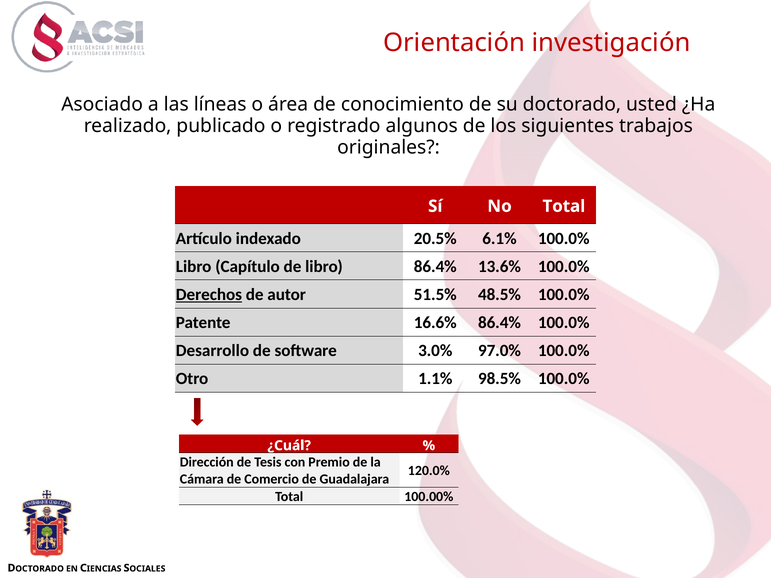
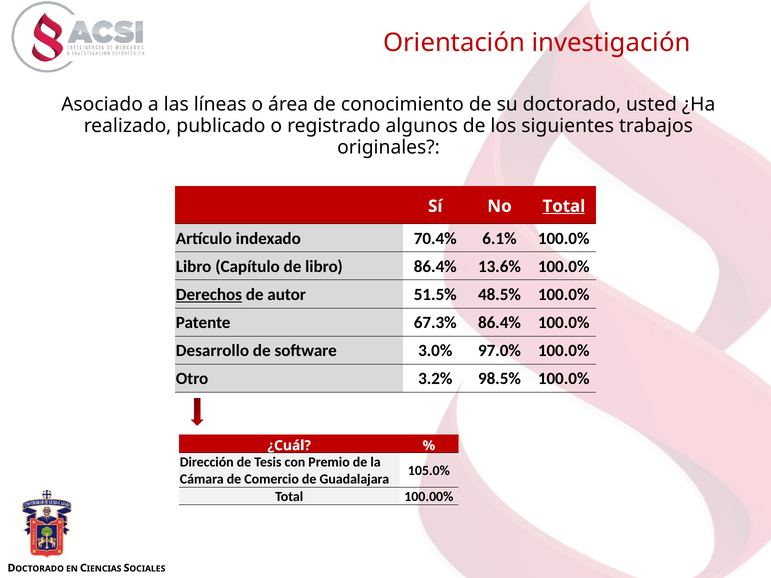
Total underline: none -> present (564, 206)
20.5%: 20.5% -> 70.4% (435, 239)
16.6%: 16.6% -> 67.3% (435, 323)
1.1%: 1.1% -> 3.2% (435, 379)
120.0%: 120.0% -> 105.0% (429, 471)
